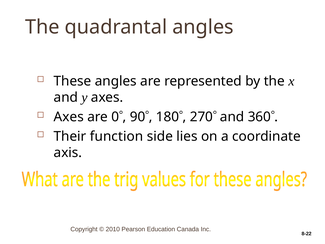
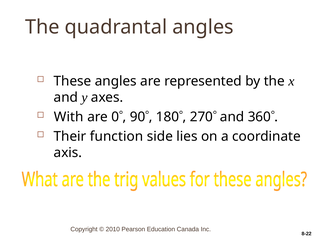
Axes: Axes -> With (69, 117)
